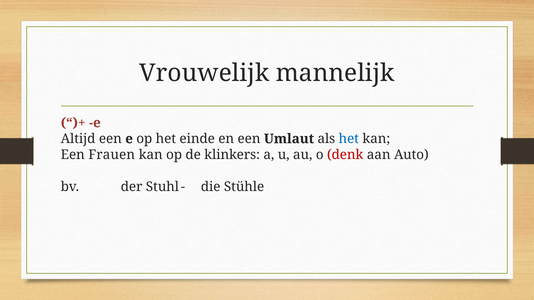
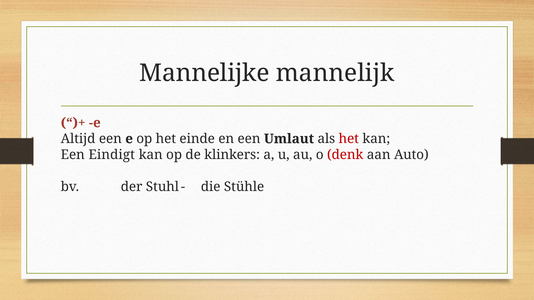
Vrouwelijk: Vrouwelijk -> Mannelijke (204, 73)
het colour: blue -> red (349, 139)
Frauen: Frauen -> Eindigt (112, 155)
